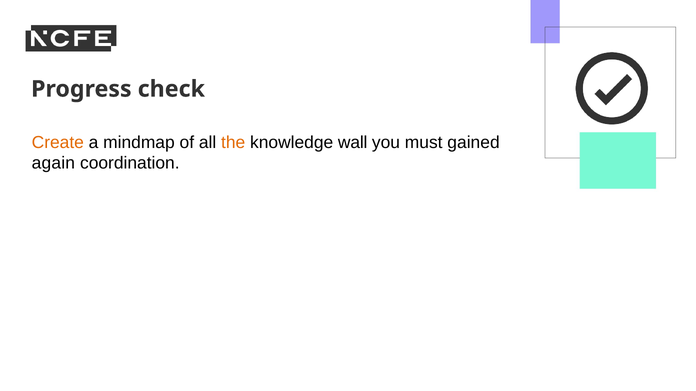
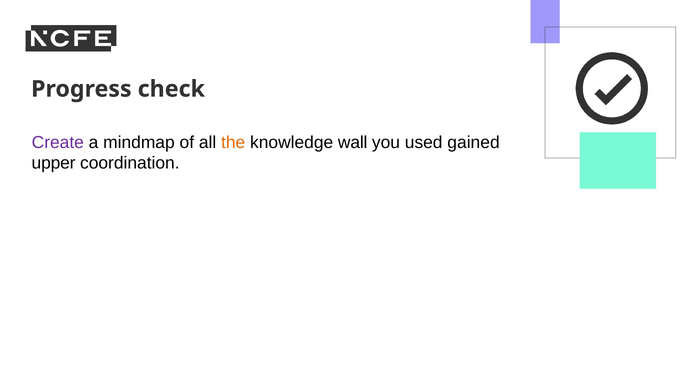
Create colour: orange -> purple (58, 142)
must: must -> used (424, 142)
again: again -> upper (54, 163)
